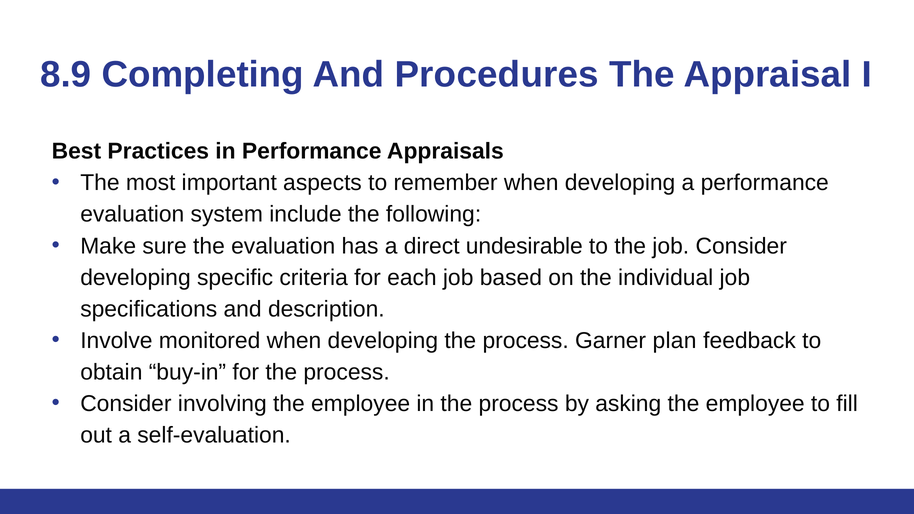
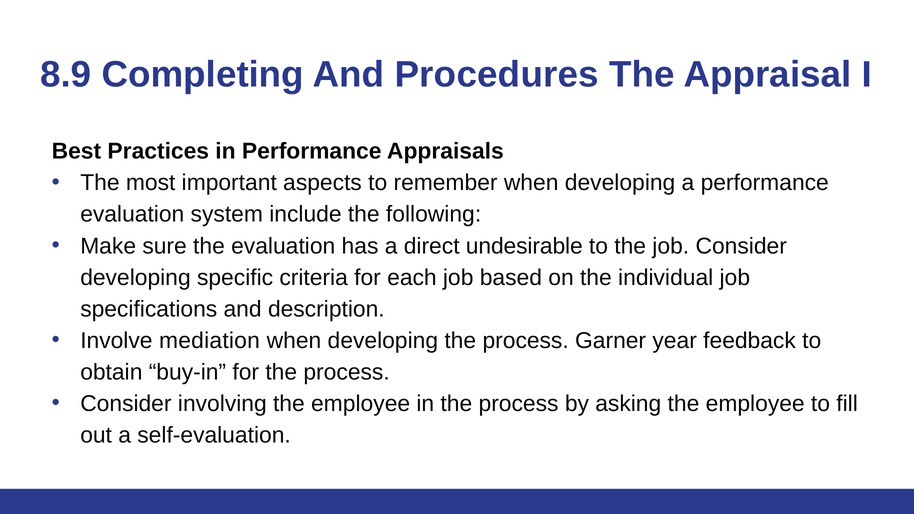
monitored: monitored -> mediation (209, 341)
plan: plan -> year (675, 341)
